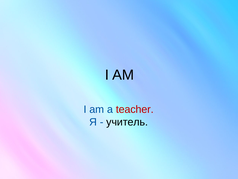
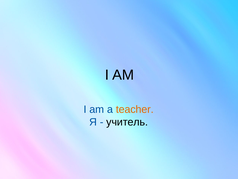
teacher colour: red -> orange (135, 109)
